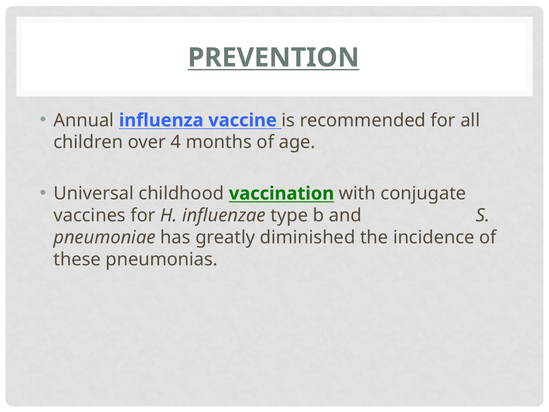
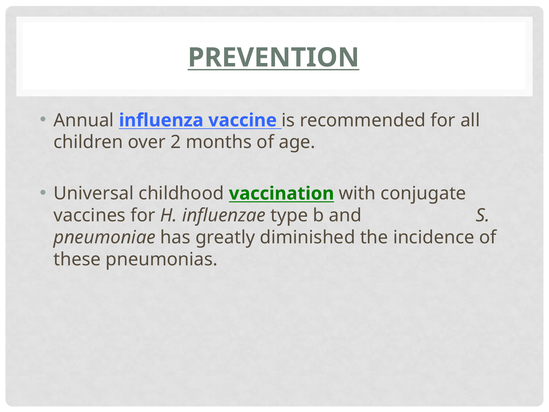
4: 4 -> 2 (176, 142)
